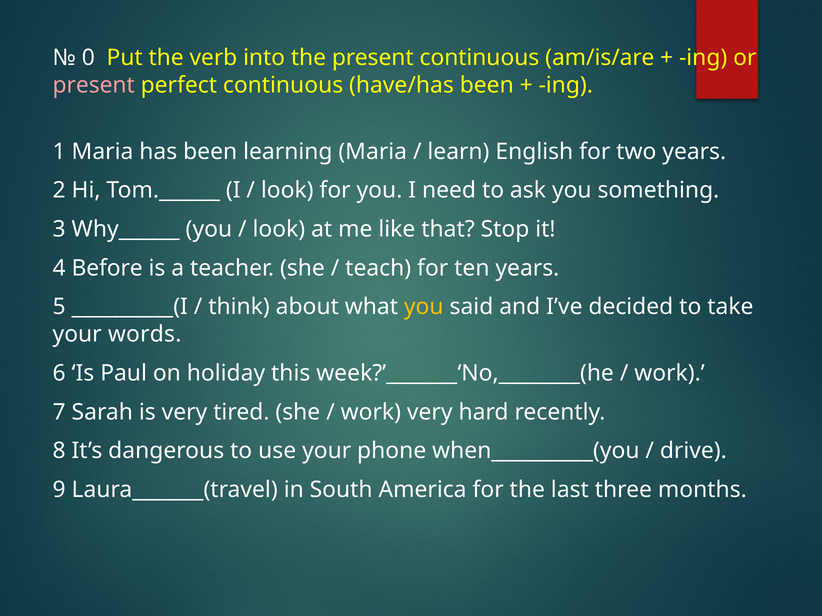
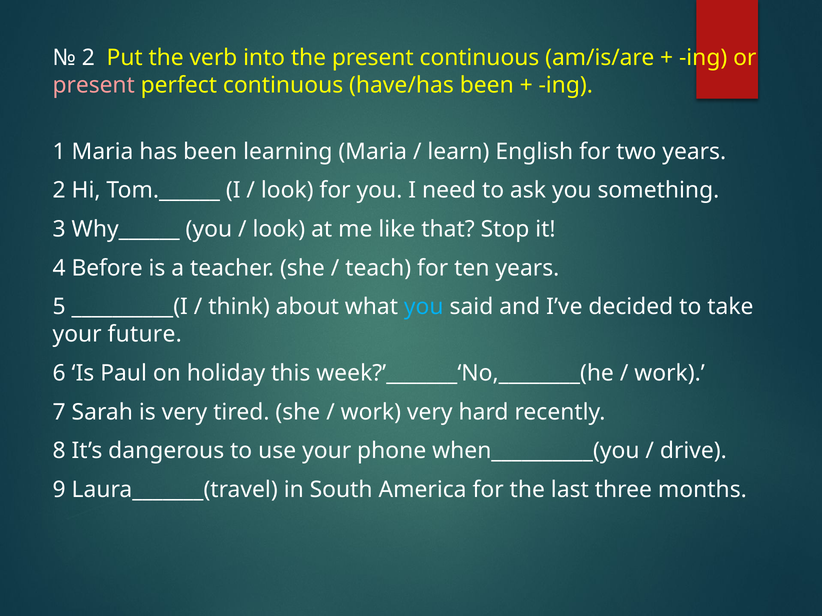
0: 0 -> 2 (88, 58)
you colour: yellow -> light blue (424, 307)
words: words -> future (145, 335)
